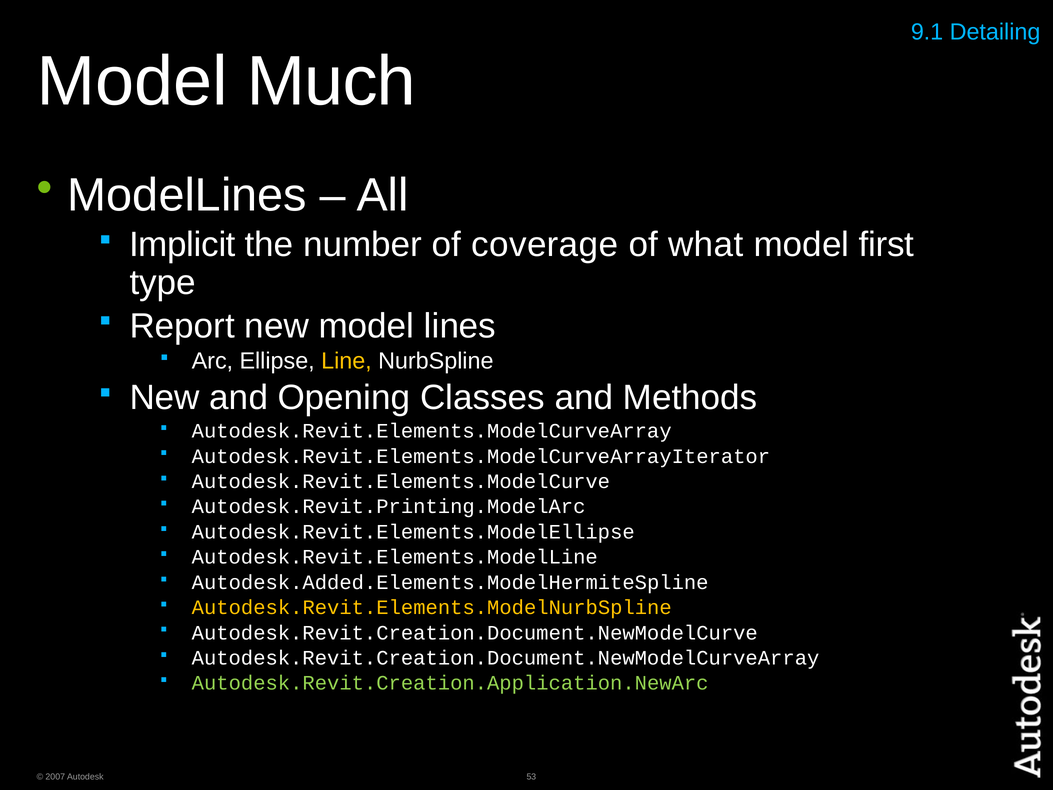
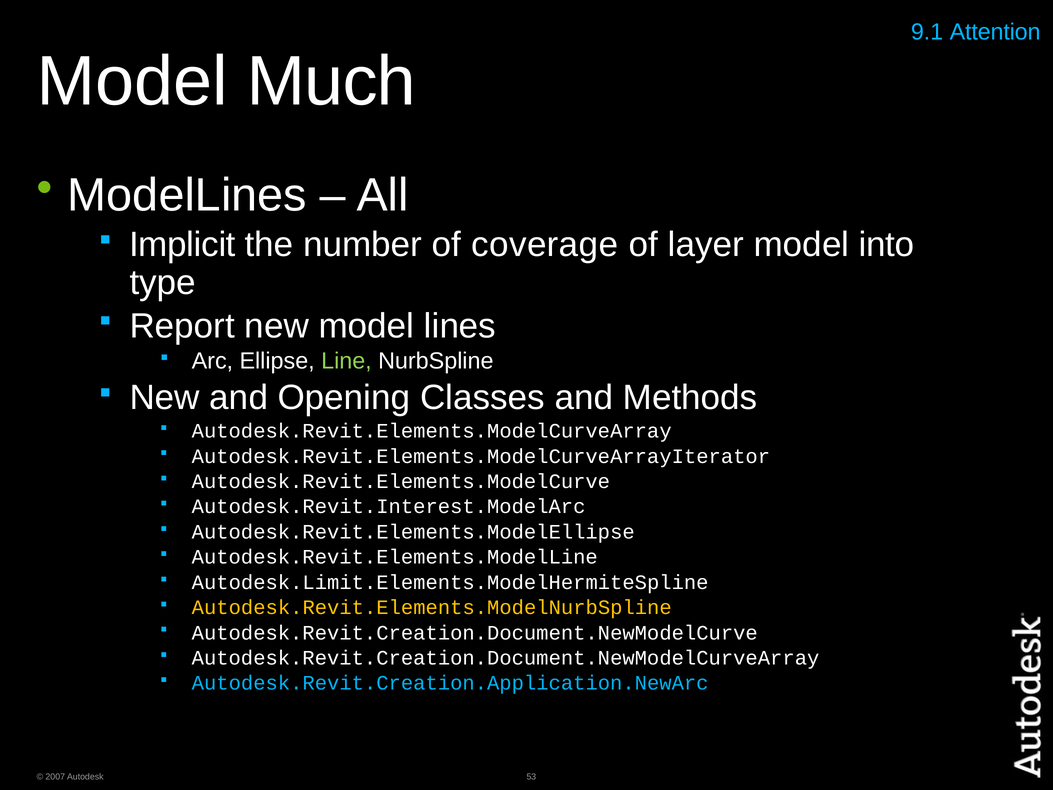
Detailing: Detailing -> Attention (995, 32)
what: what -> layer (706, 245)
first: first -> into (887, 245)
Line colour: yellow -> light green (346, 361)
Autodesk.Revit.Printing.ModelArc: Autodesk.Revit.Printing.ModelArc -> Autodesk.Revit.Interest.ModelArc (389, 507)
Autodesk.Added.Elements.ModelHermiteSpline: Autodesk.Added.Elements.ModelHermiteSpline -> Autodesk.Limit.Elements.ModelHermiteSpline (450, 582)
Autodesk.Revit.Creation.Application.NewArc colour: light green -> light blue (450, 683)
